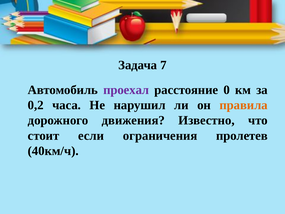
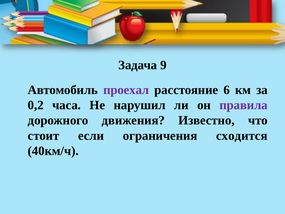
7: 7 -> 9 (163, 65)
0: 0 -> 6 (227, 90)
правила colour: orange -> purple (244, 105)
пролетев: пролетев -> сходится (242, 135)
